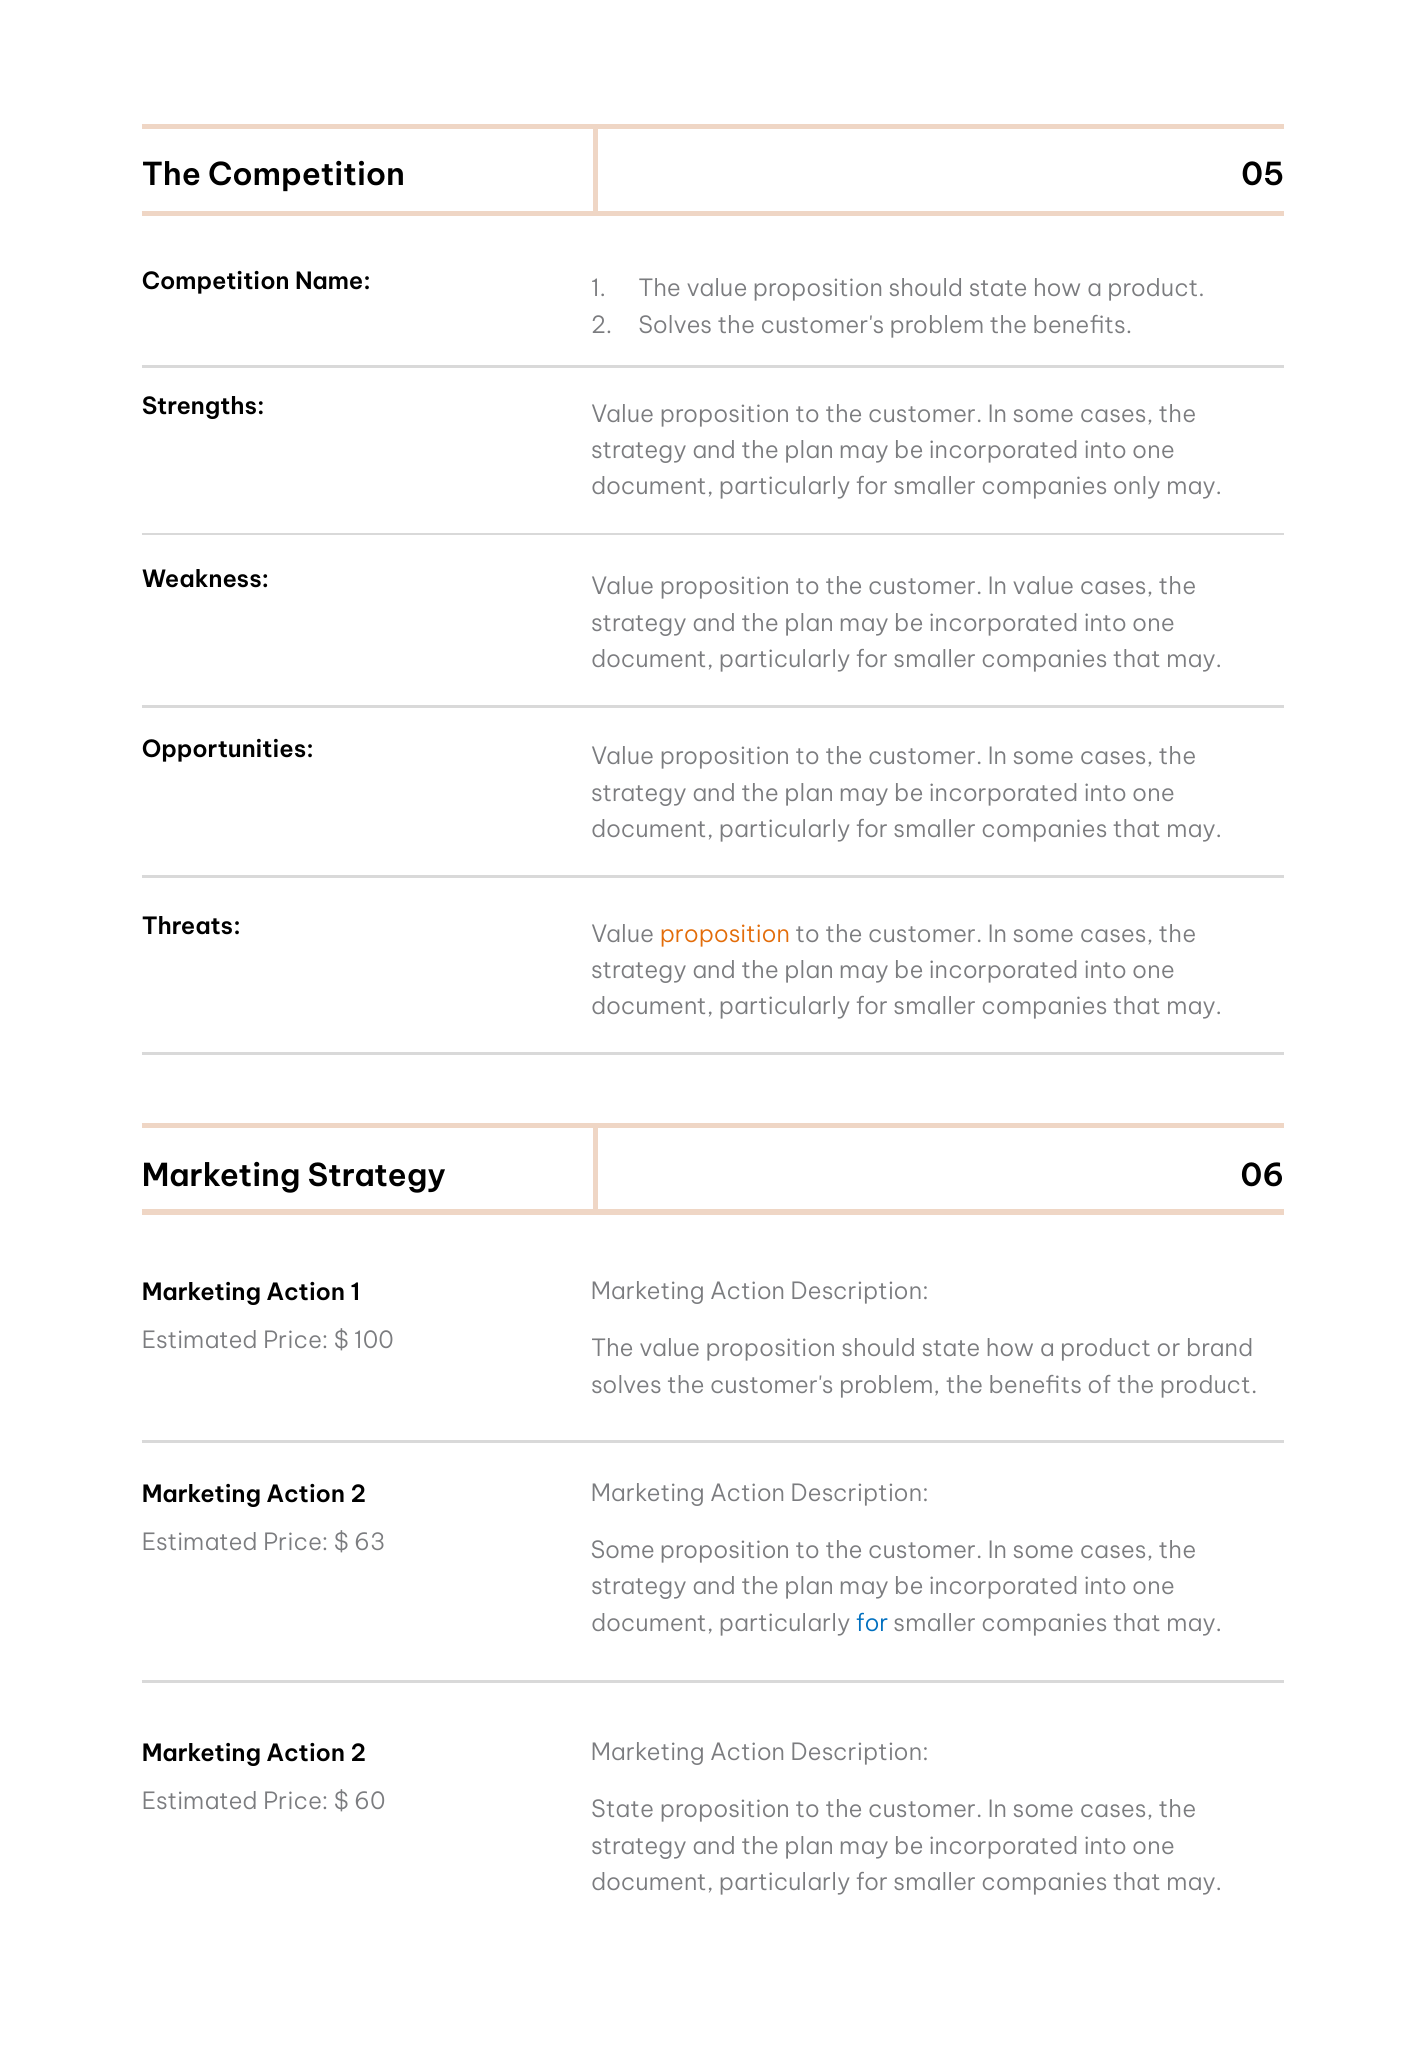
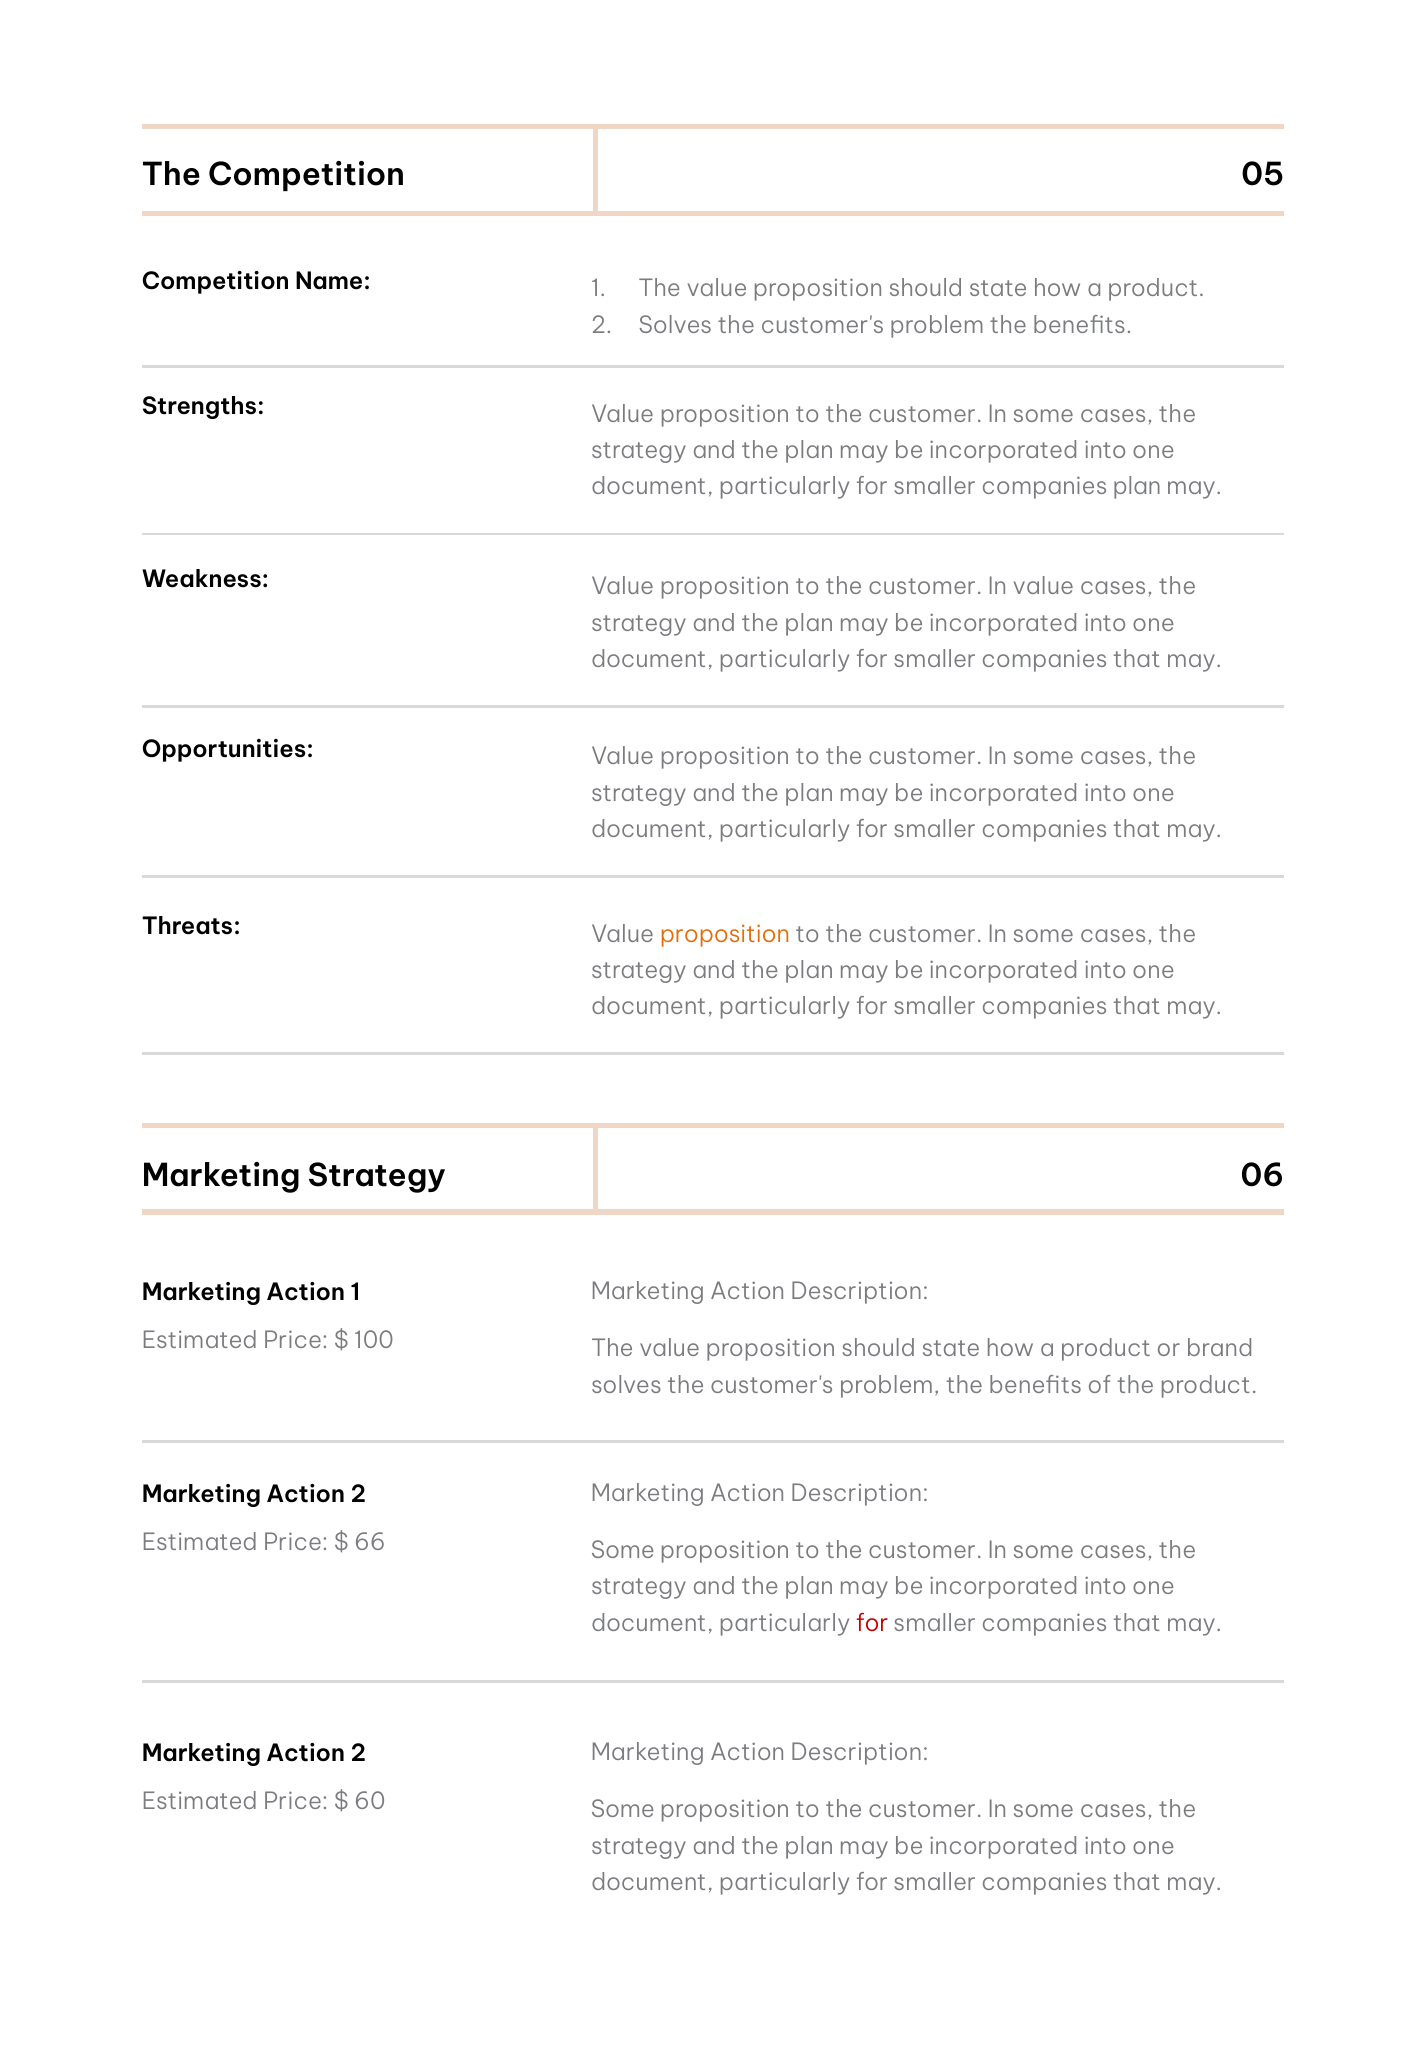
companies only: only -> plan (1137, 487)
63: 63 -> 66 (370, 1542)
for colour: blue -> red (872, 1623)
State: State -> Some (623, 1809)
